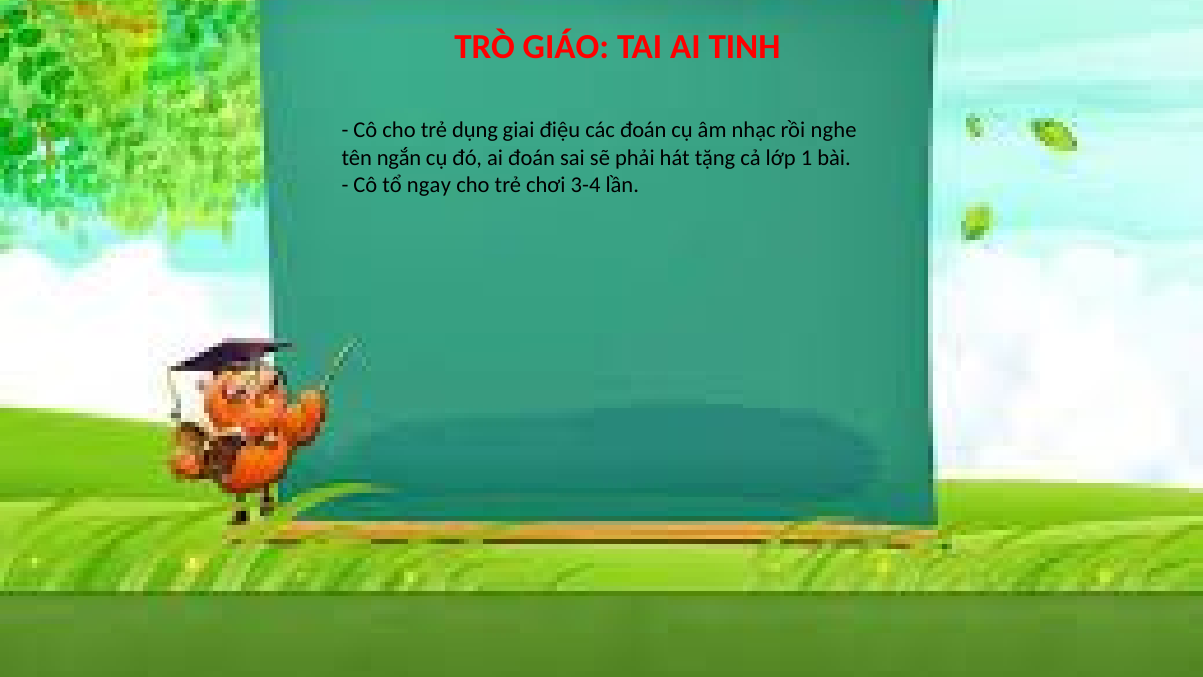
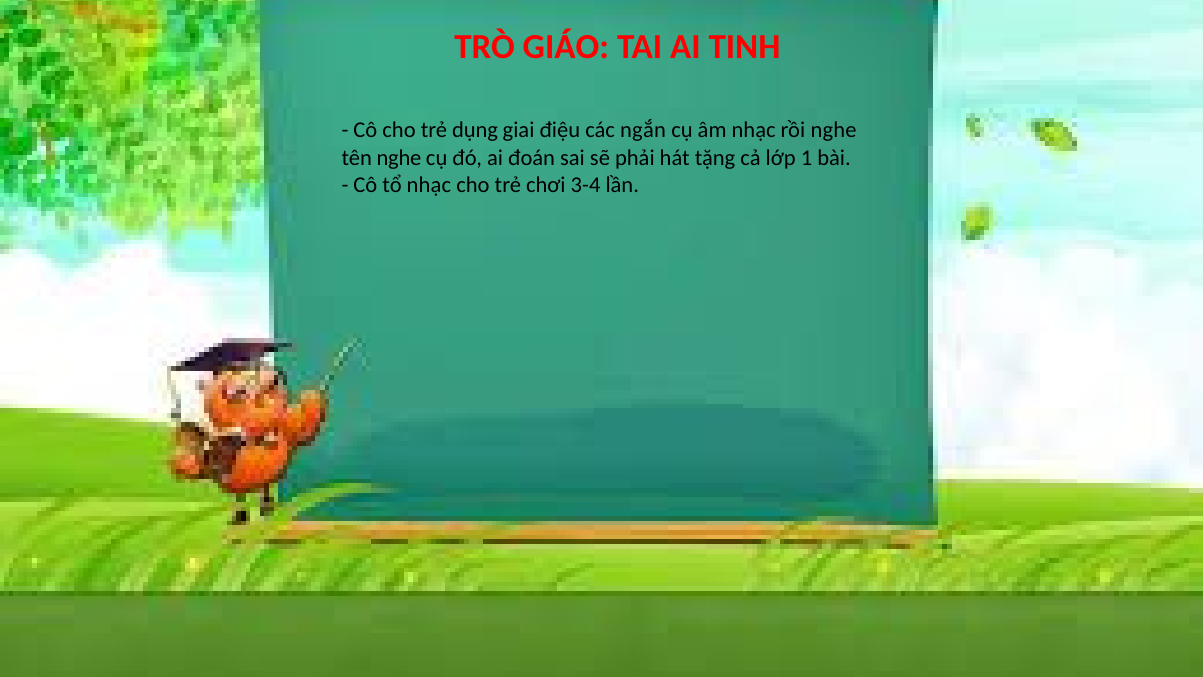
các đoán: đoán -> ngắn (643, 130)
tên ngắn: ngắn -> nghe (399, 157)
tổ ngay: ngay -> nhạc (429, 185)
